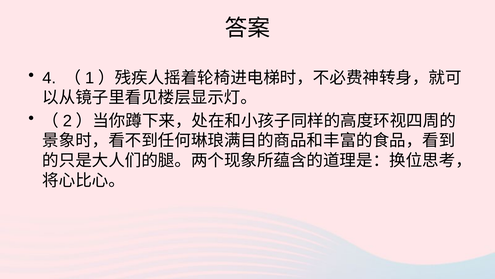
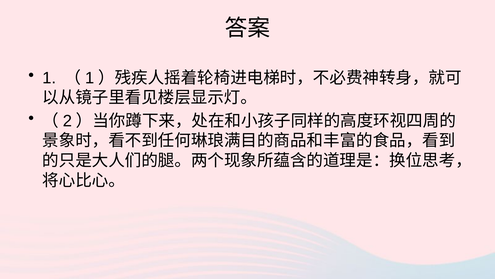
4: 4 -> 1 (49, 78)
